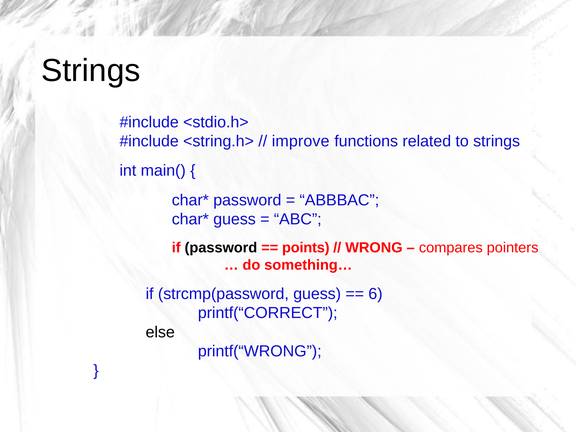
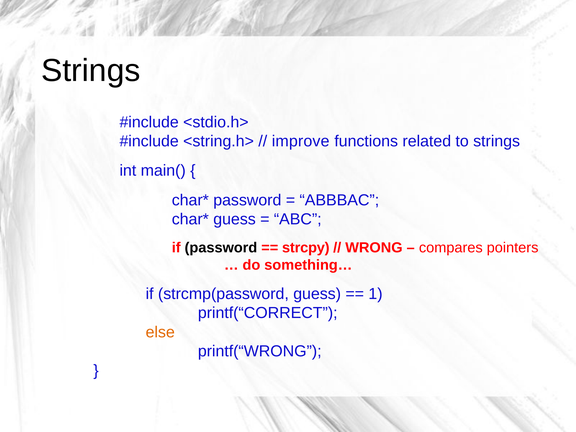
points: points -> strcpy (306, 248)
6: 6 -> 1 (376, 294)
else colour: black -> orange (160, 332)
